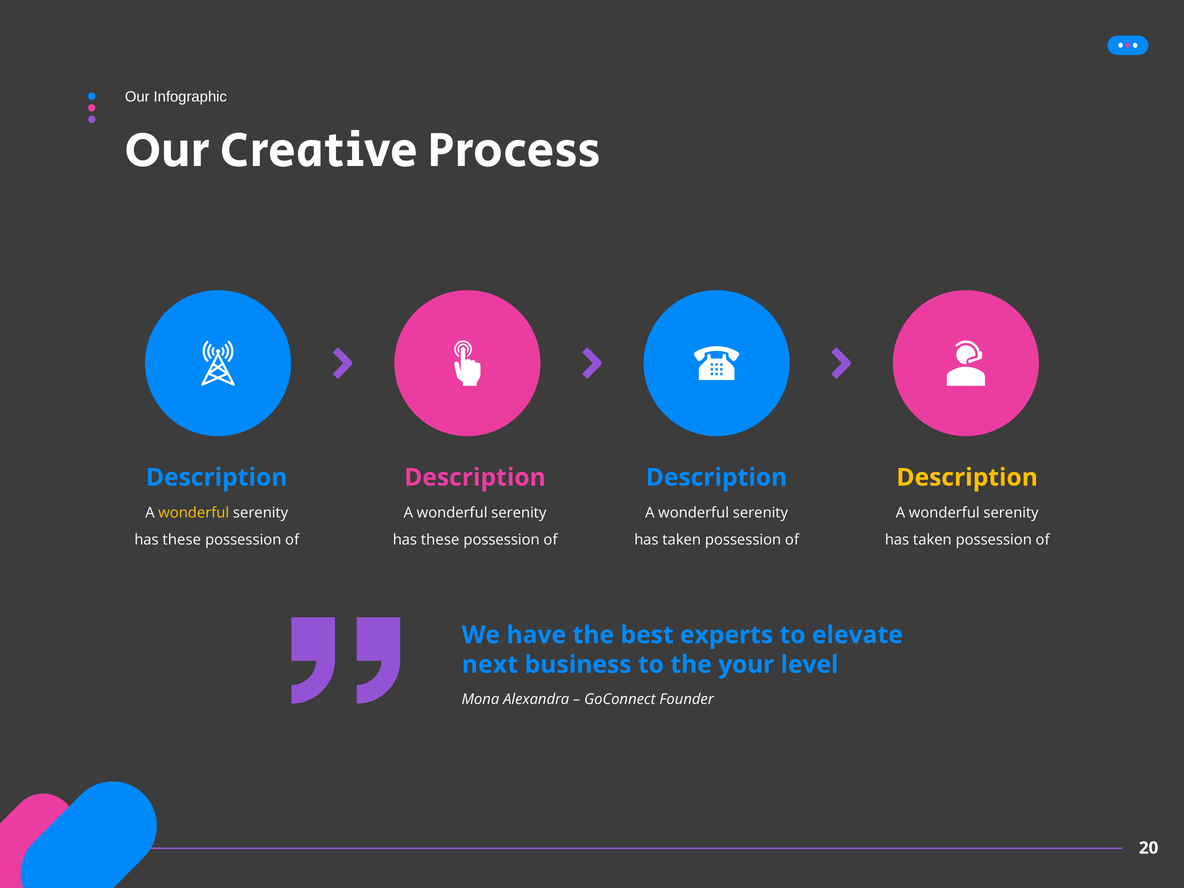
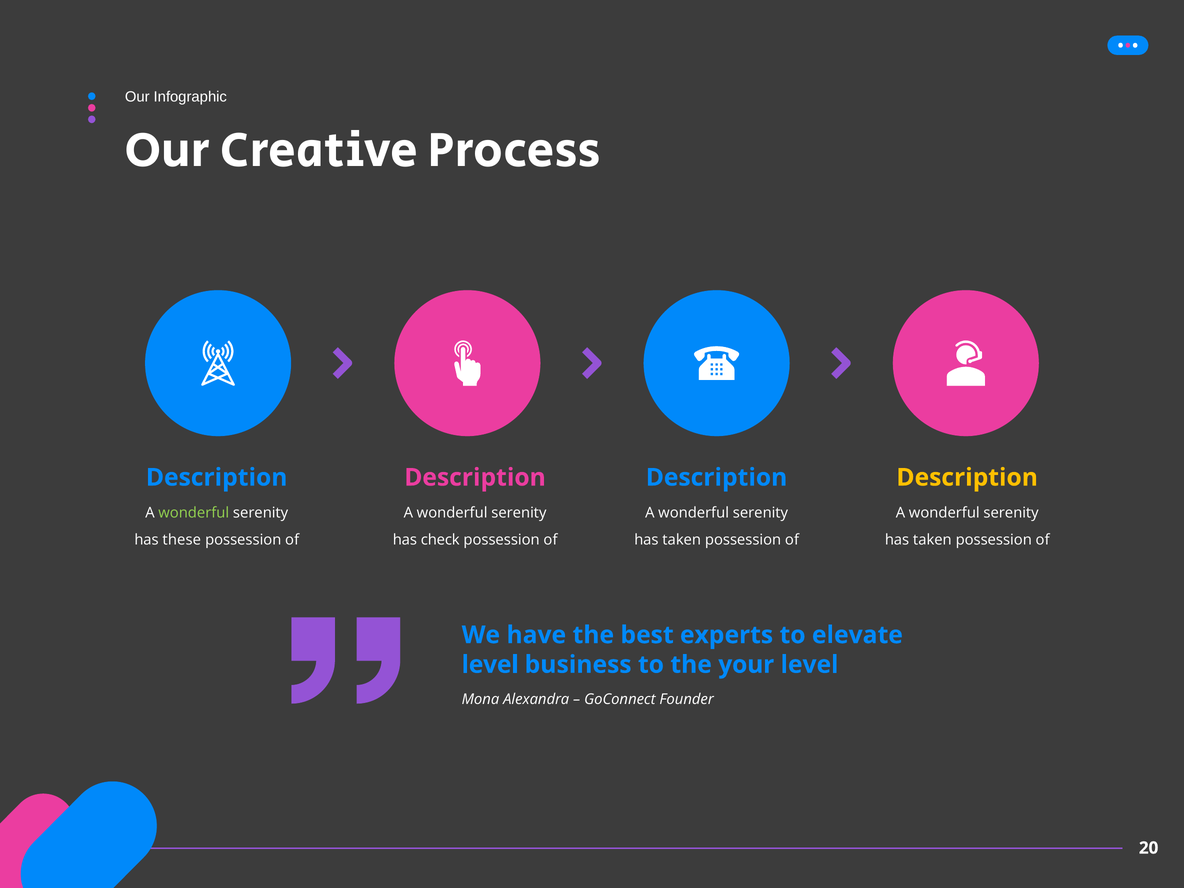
wonderful colour: yellow -> light green (194, 513)
these: these -> check (440, 540)
next: next -> level (490, 665)
